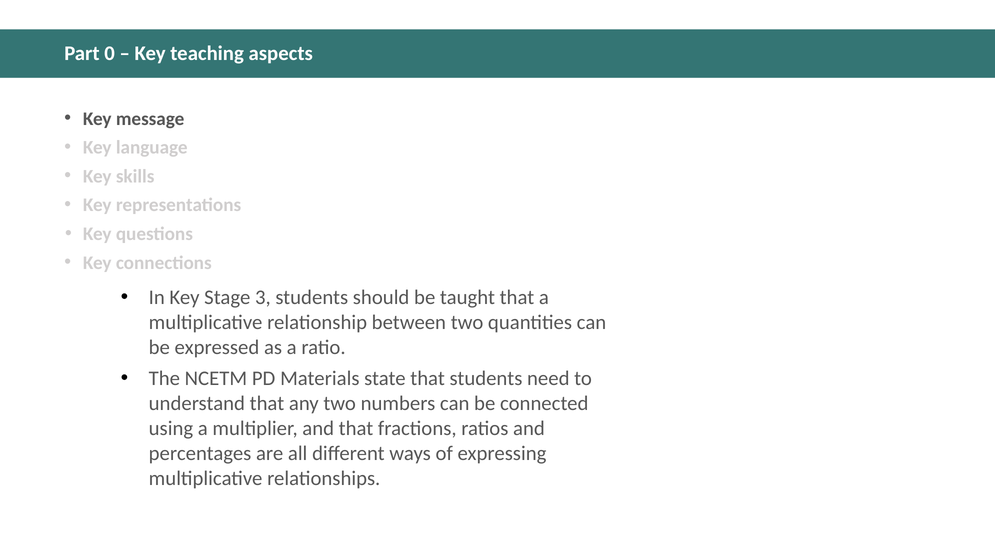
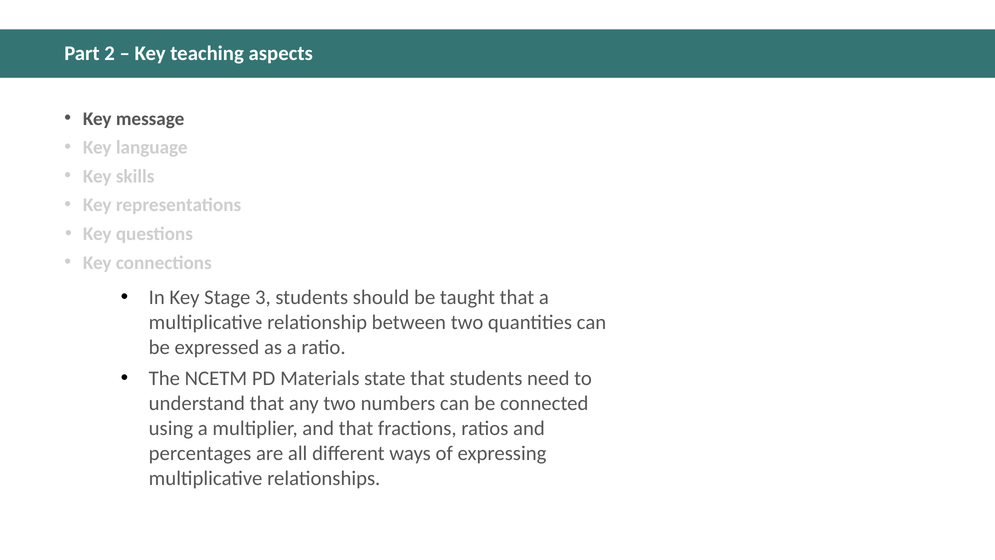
0: 0 -> 2 (110, 53)
